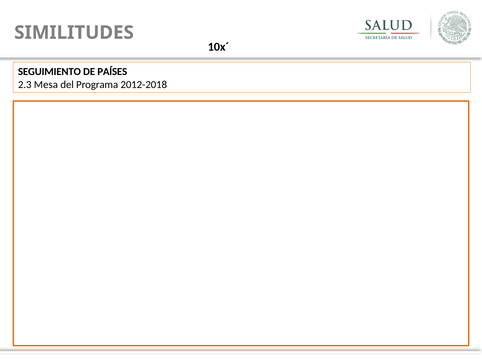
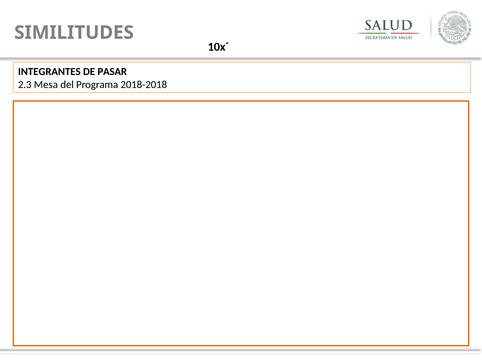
SEGUIMIENTO: SEGUIMIENTO -> INTEGRANTES (49, 72)
PAÍSES: PAÍSES -> PASAR (112, 72)
2012-2018: 2012-2018 -> 2018-2018 (144, 85)
